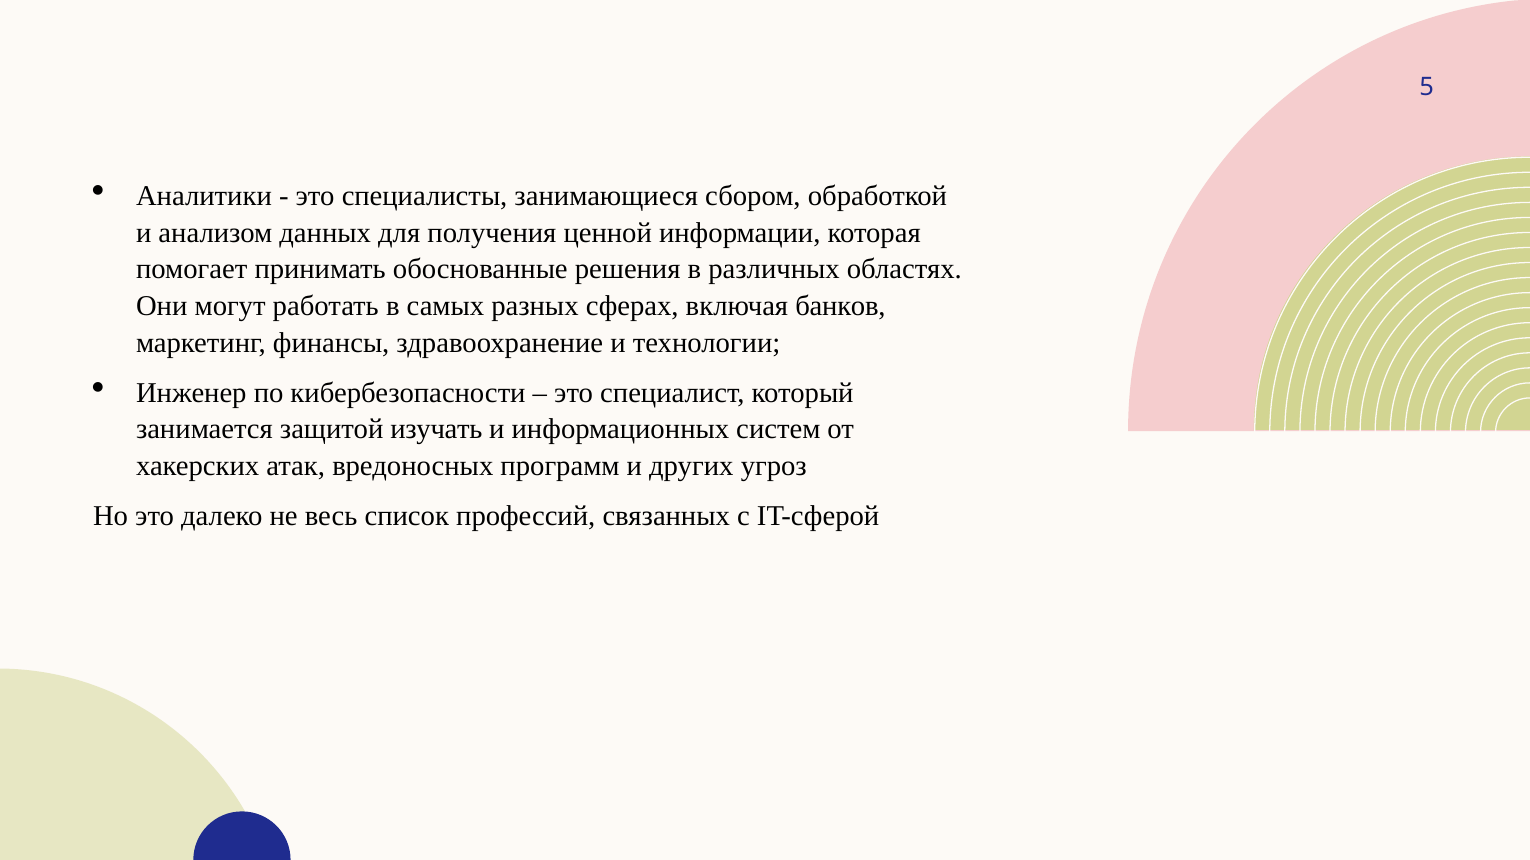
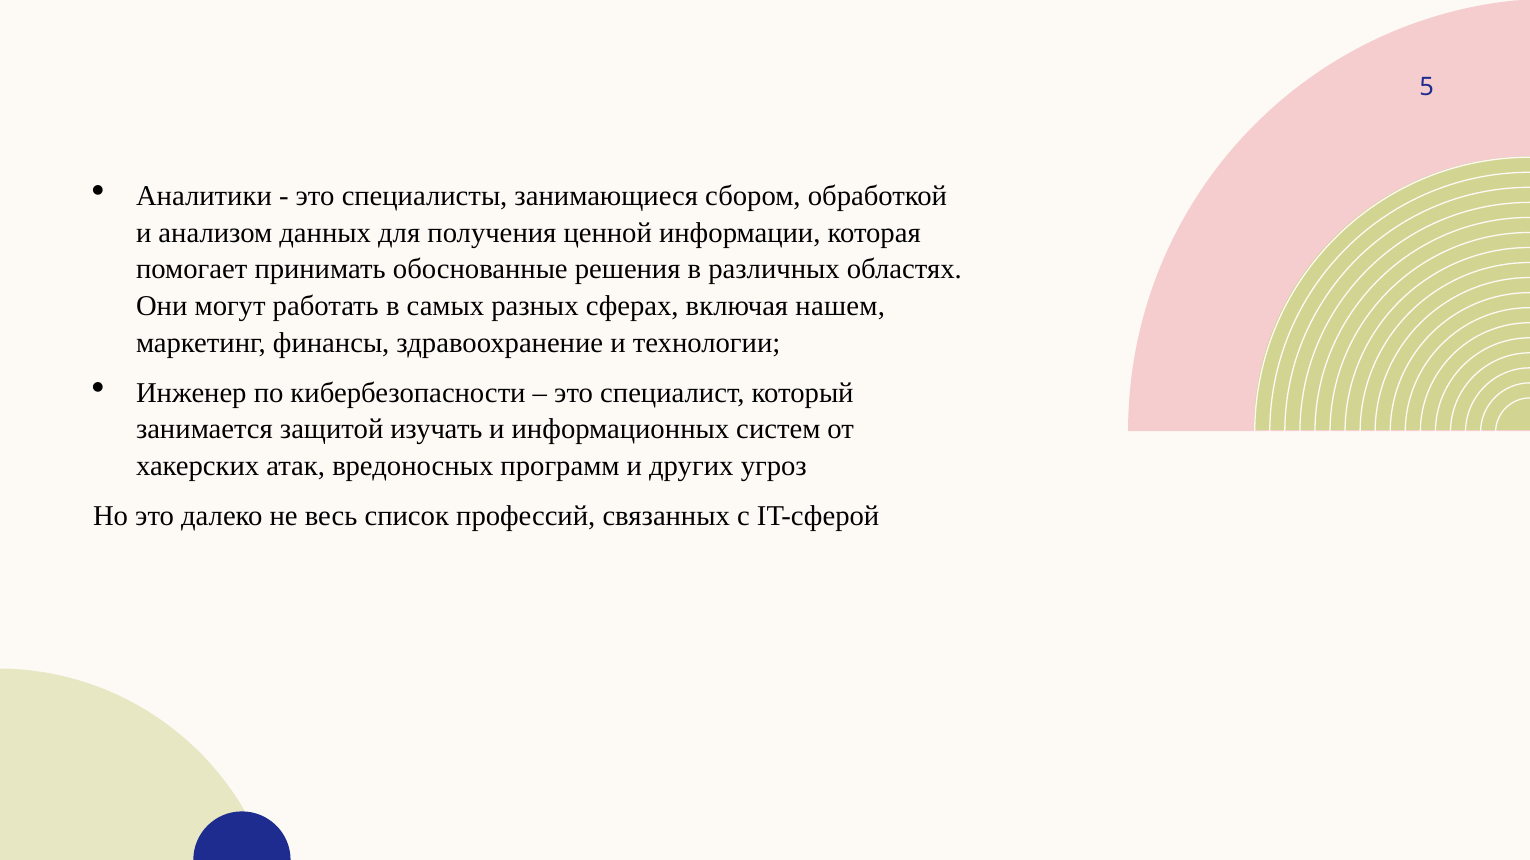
банков: банков -> нашем (840, 306)
